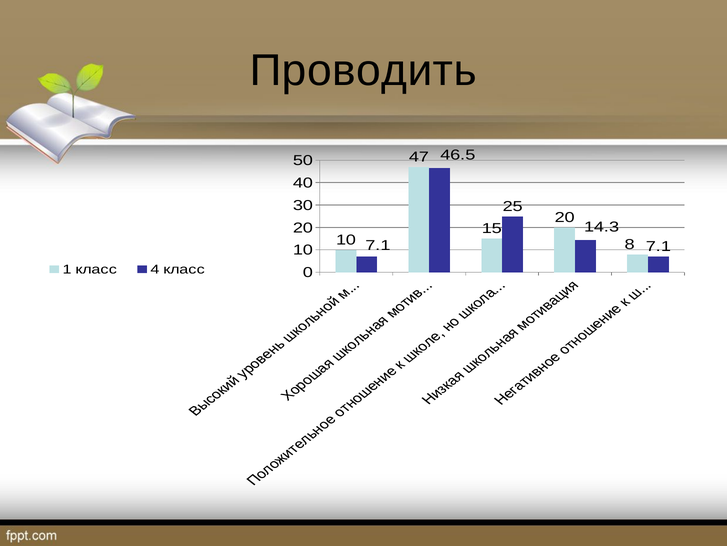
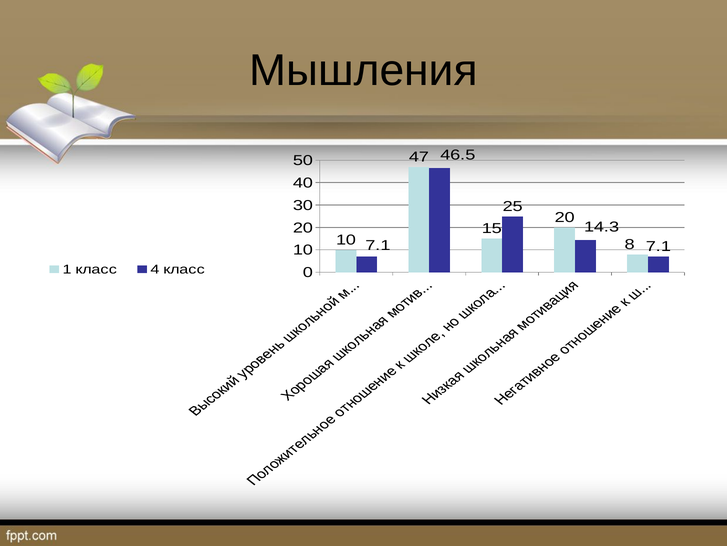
Проводить: Проводить -> Мышления (363, 70)
